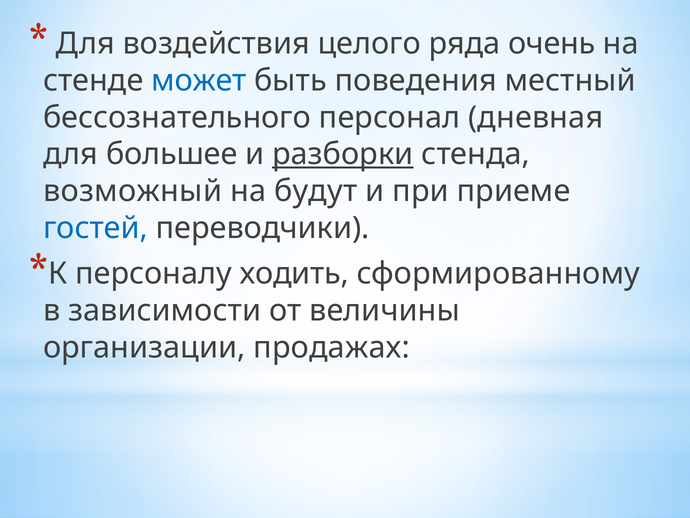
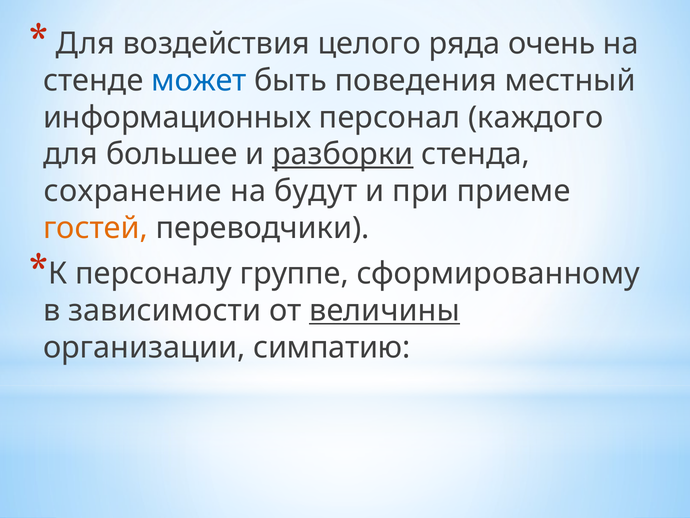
бессознательного: бессознательного -> информационных (177, 117)
дневная: дневная -> каждого (536, 117)
возможный: возможный -> сохранение (133, 191)
гостей colour: blue -> orange (95, 228)
ходить: ходить -> группе (294, 274)
величины underline: none -> present (385, 310)
продажах: продажах -> симпатию (332, 347)
